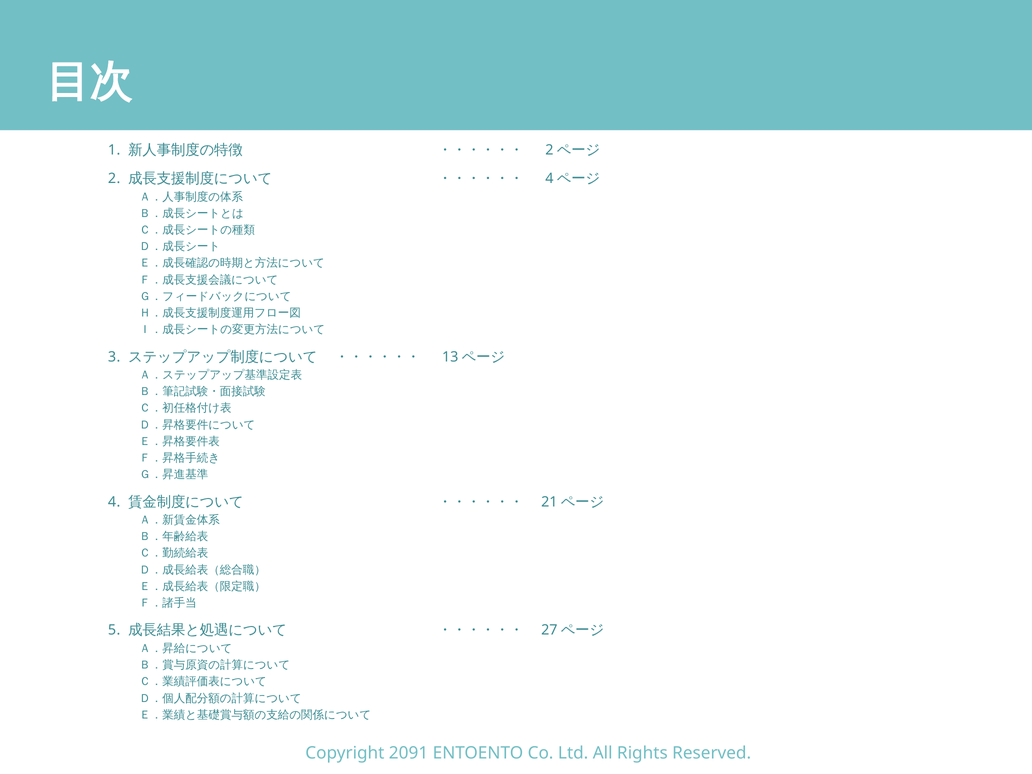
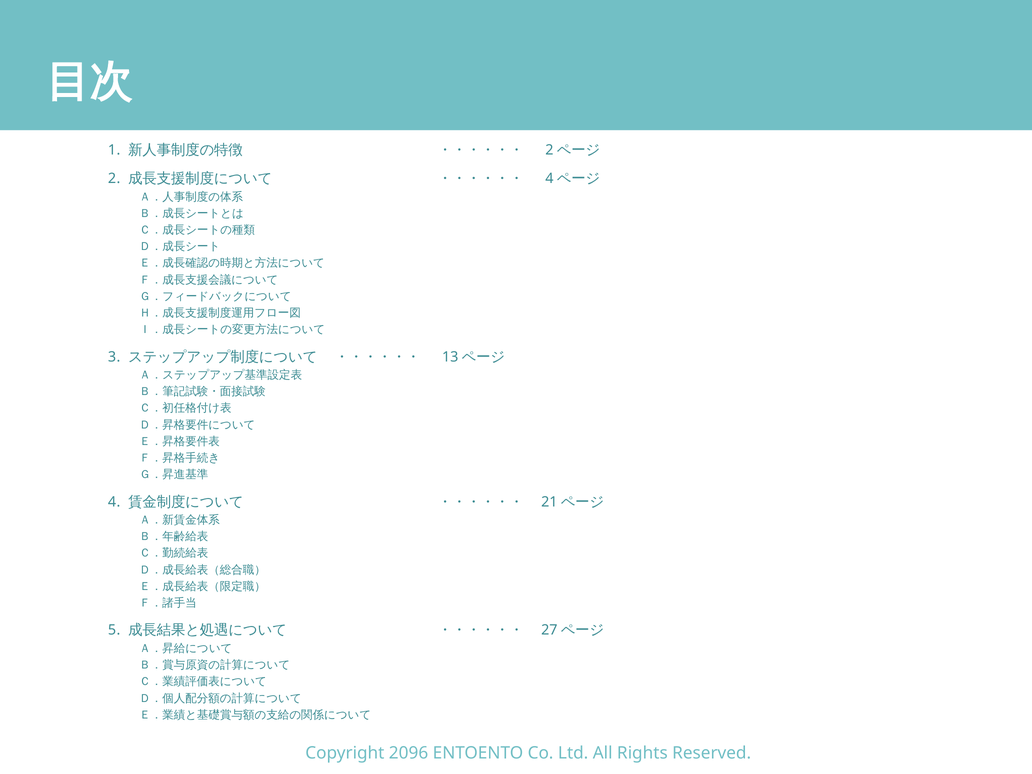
2091: 2091 -> 2096 (409, 753)
